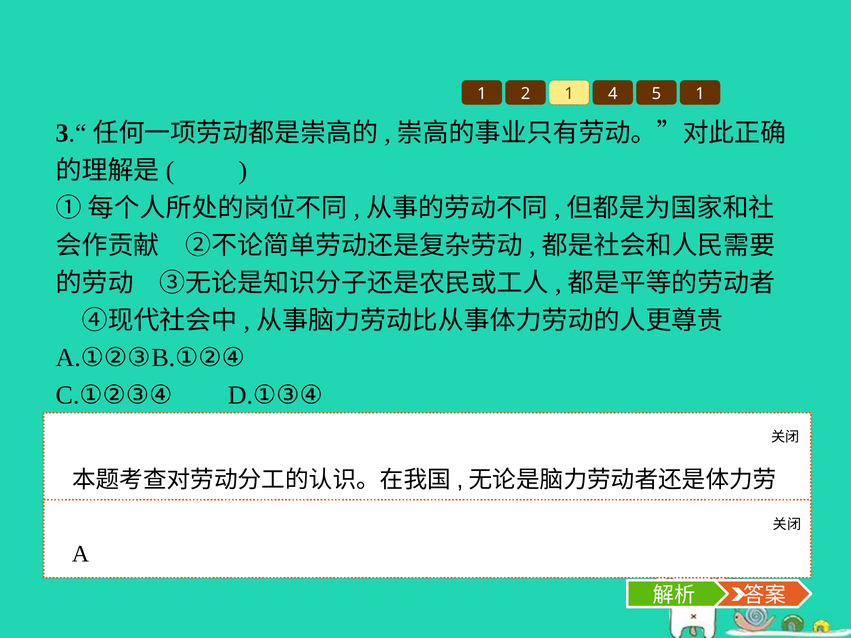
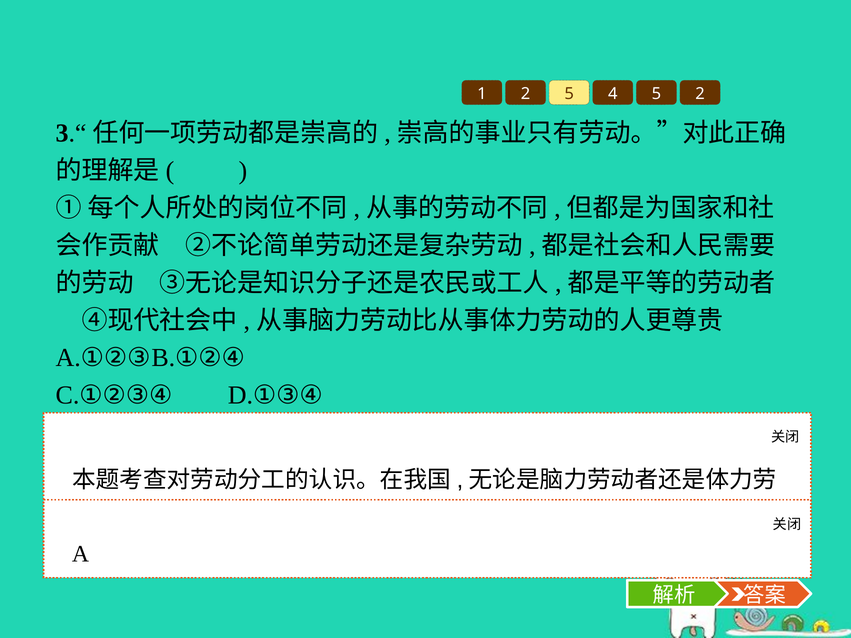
2 1: 1 -> 5 (569, 94)
5 1: 1 -> 2 (700, 94)
